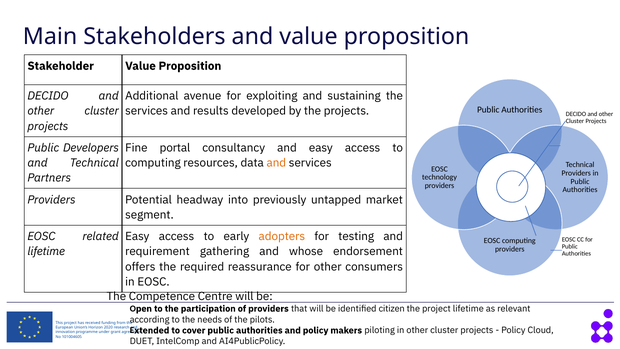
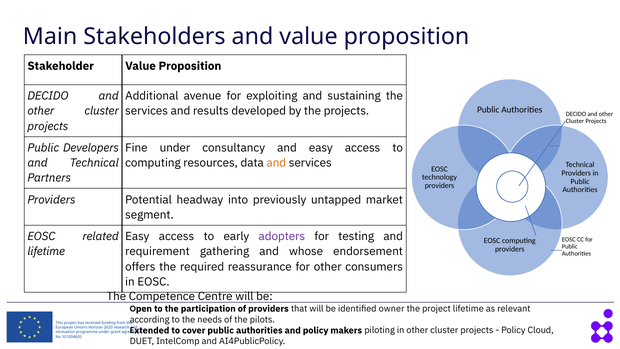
Fine portal: portal -> under (175, 148)
adopters colour: orange -> purple (282, 236)
citizen: citizen -> owner (392, 308)
